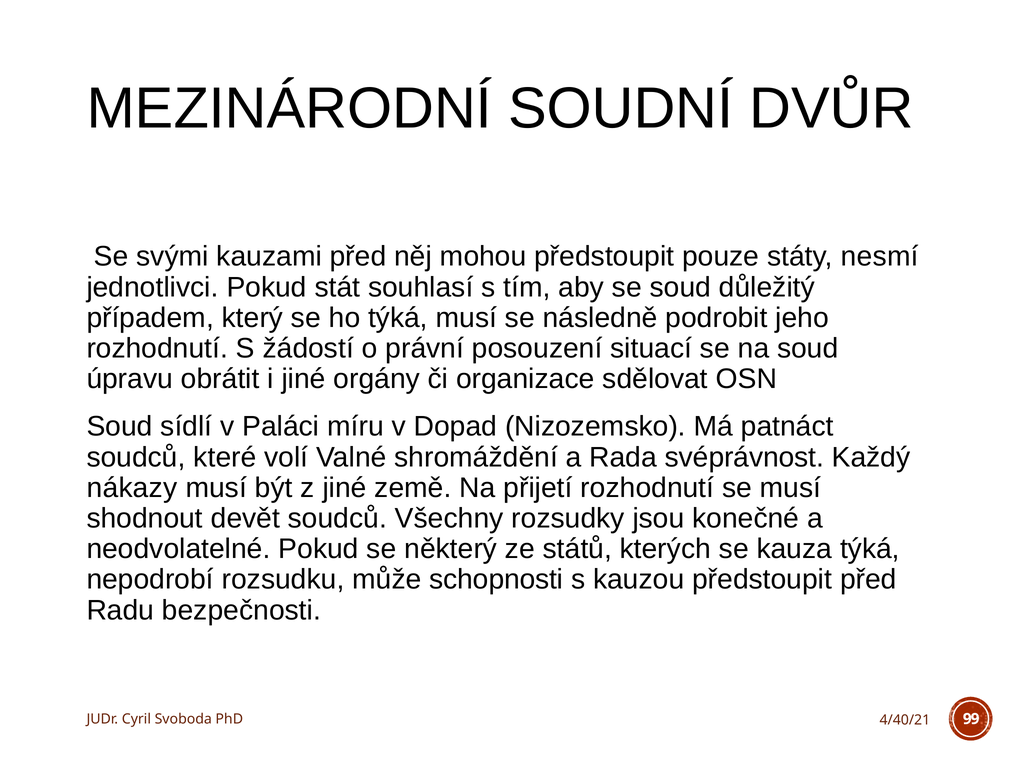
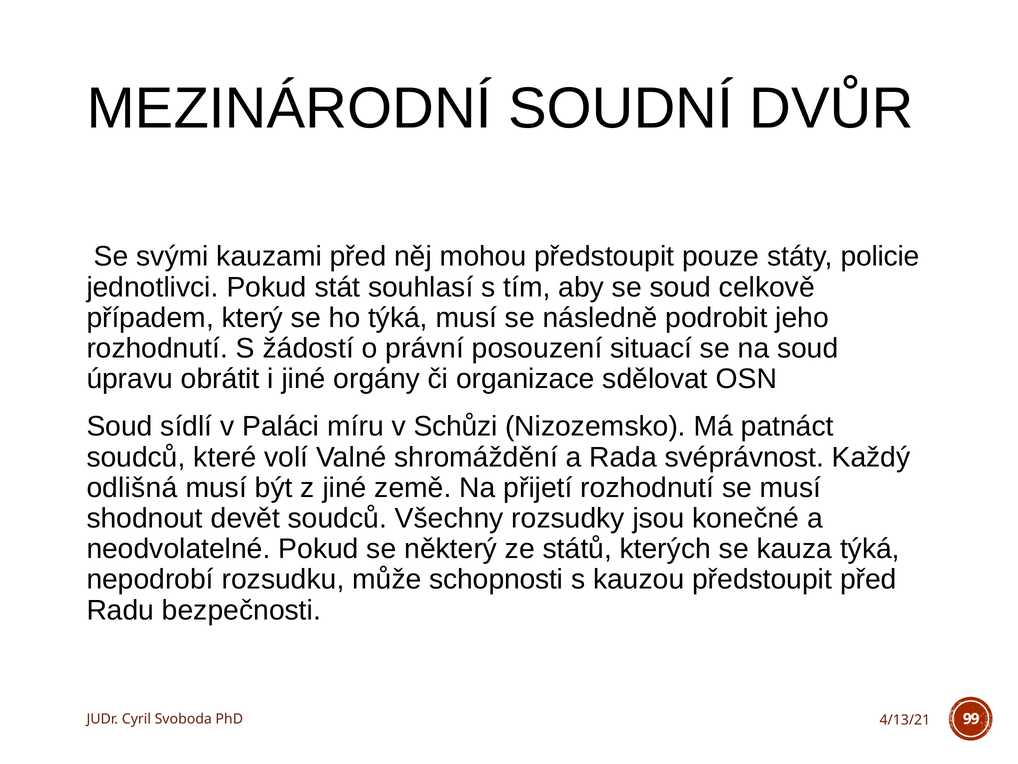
nesmí: nesmí -> policie (880, 256)
důležitý: důležitý -> celkově (767, 287)
Dopad: Dopad -> Schůzi (455, 426)
nákazy: nákazy -> odlišná (132, 487)
4/40/21: 4/40/21 -> 4/13/21 (905, 720)
